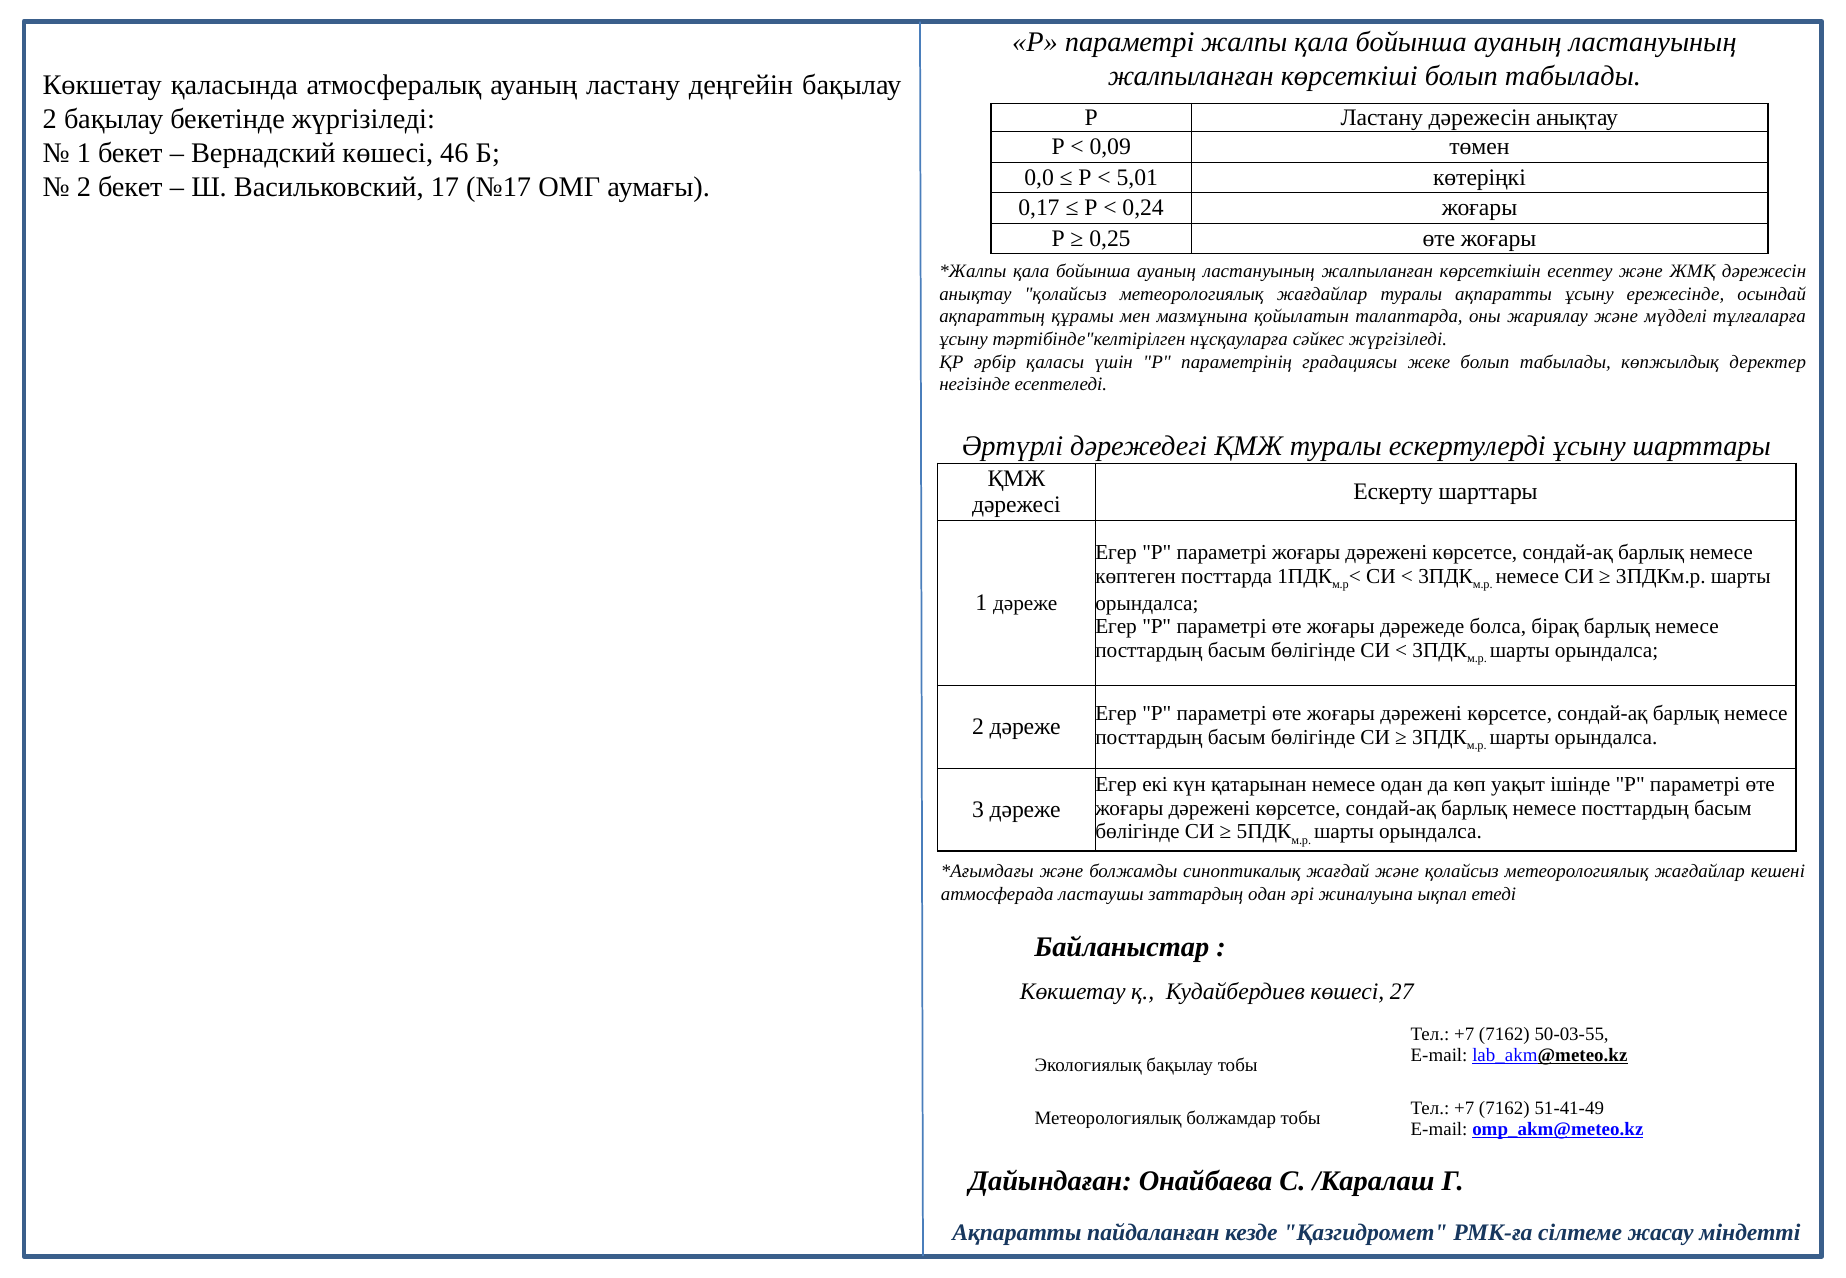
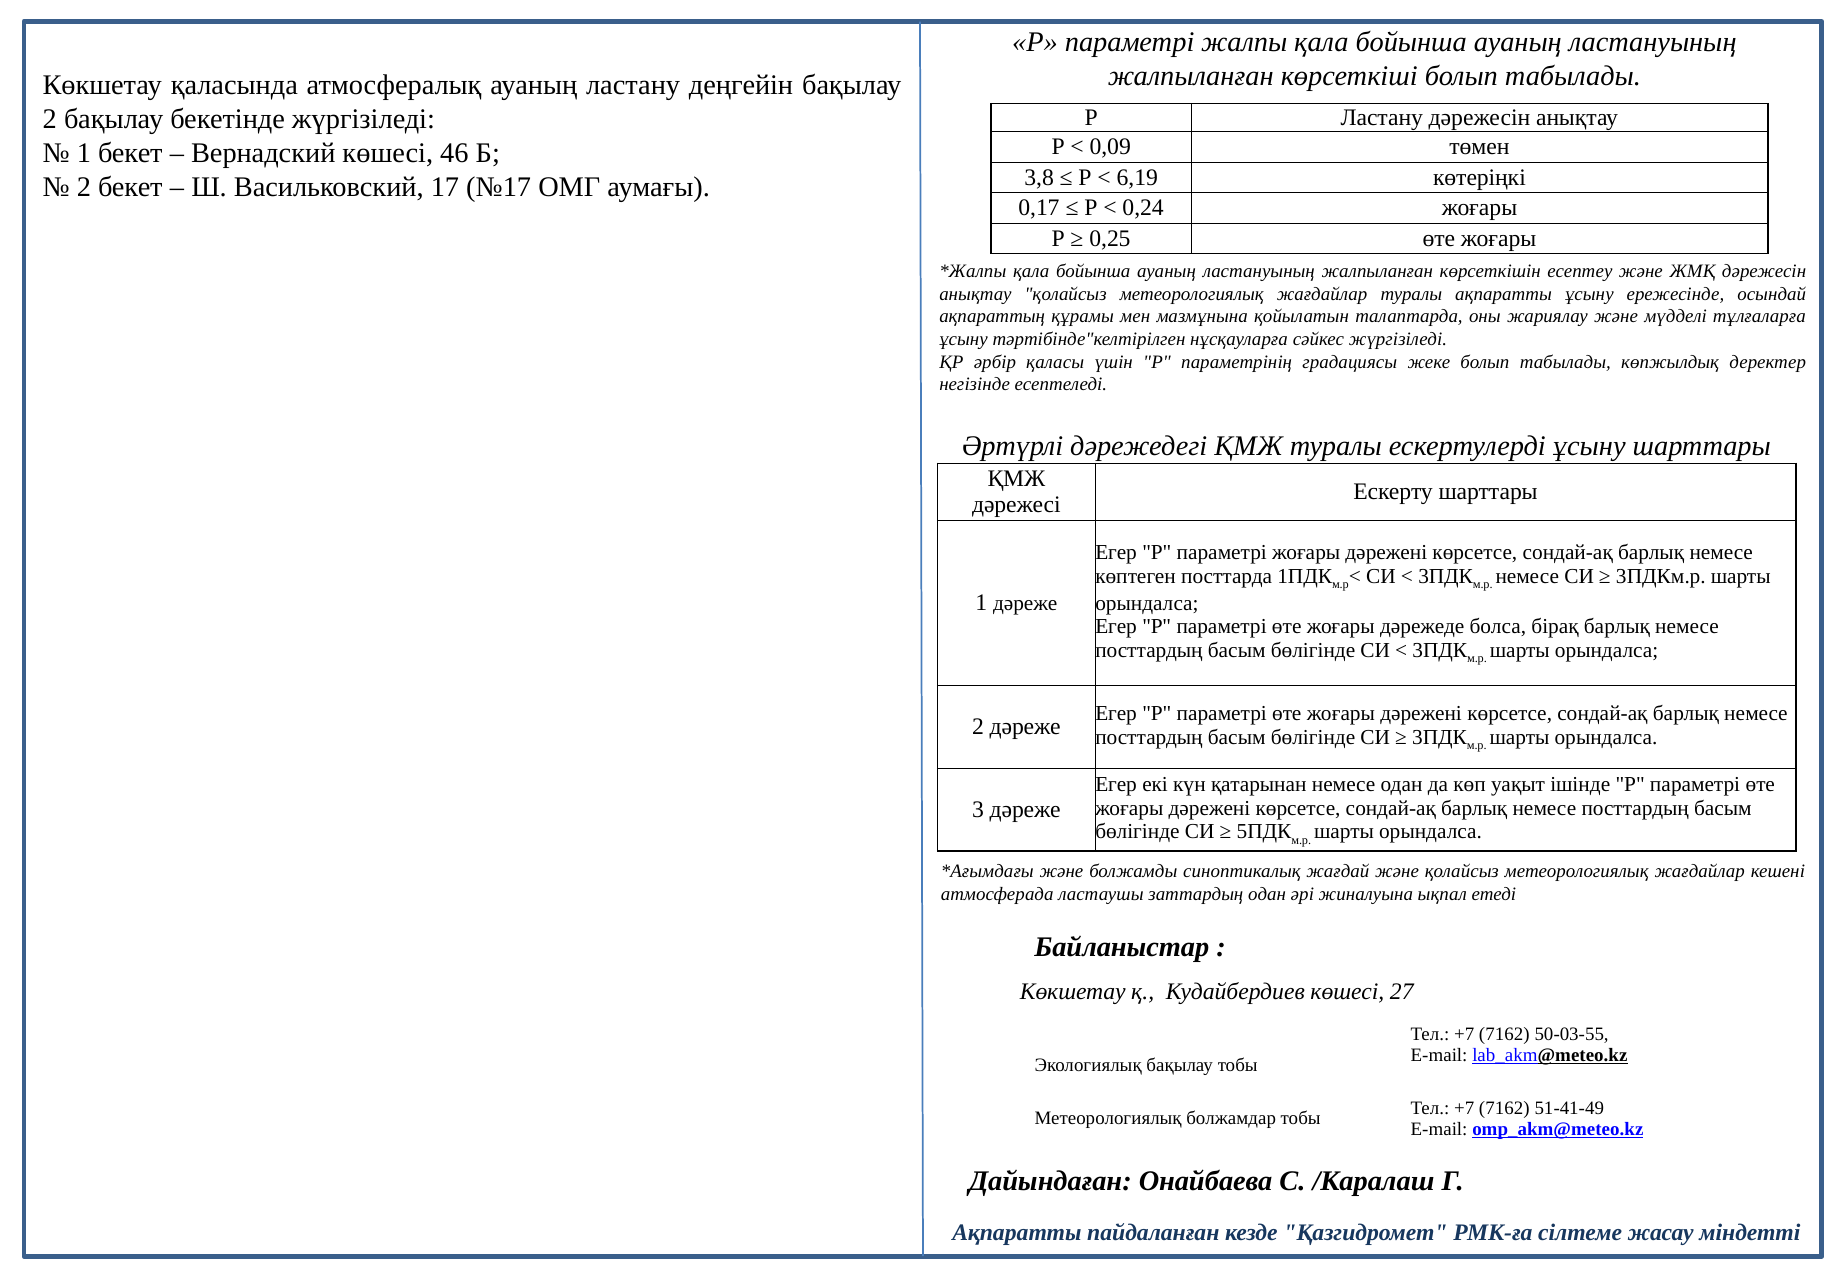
0,0: 0,0 -> 3,8 (1039, 177)
5,01: 5,01 -> 6,19 (1137, 177)
